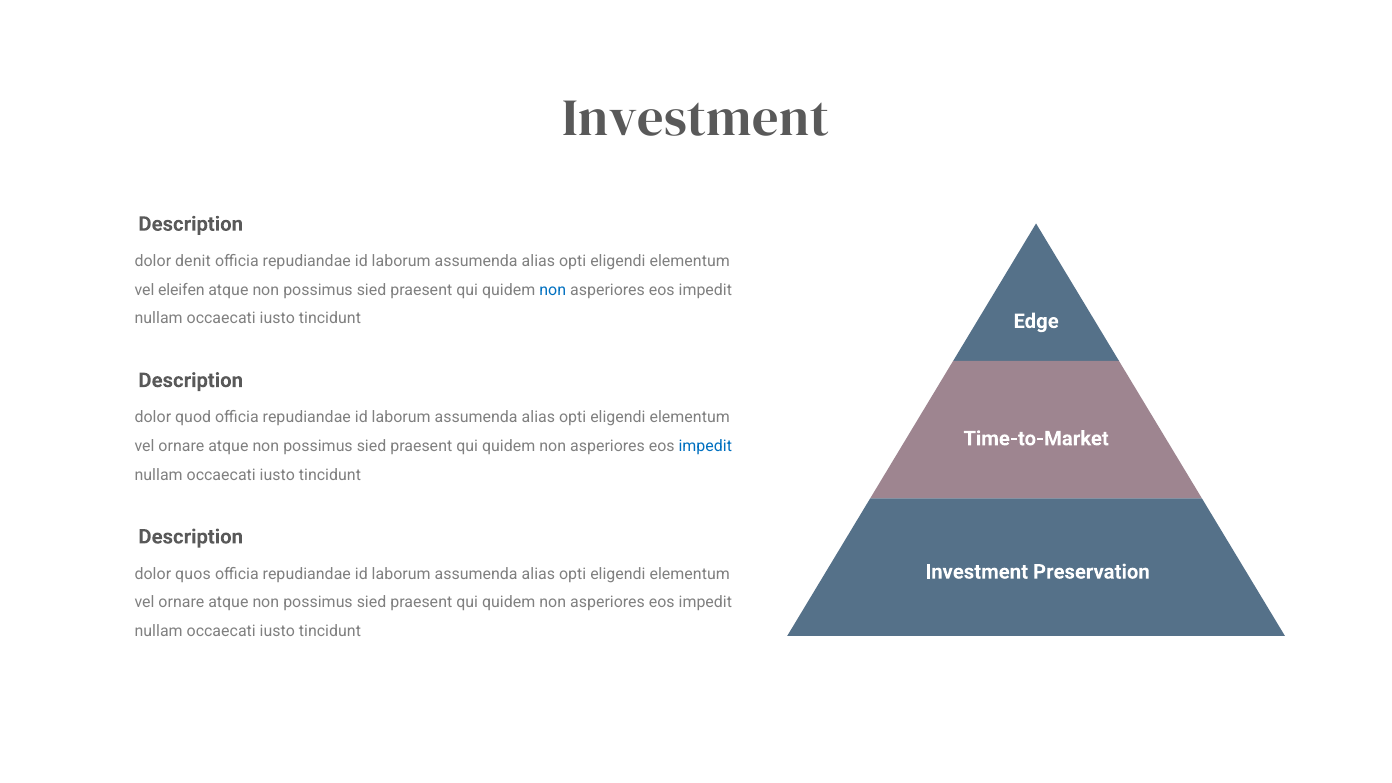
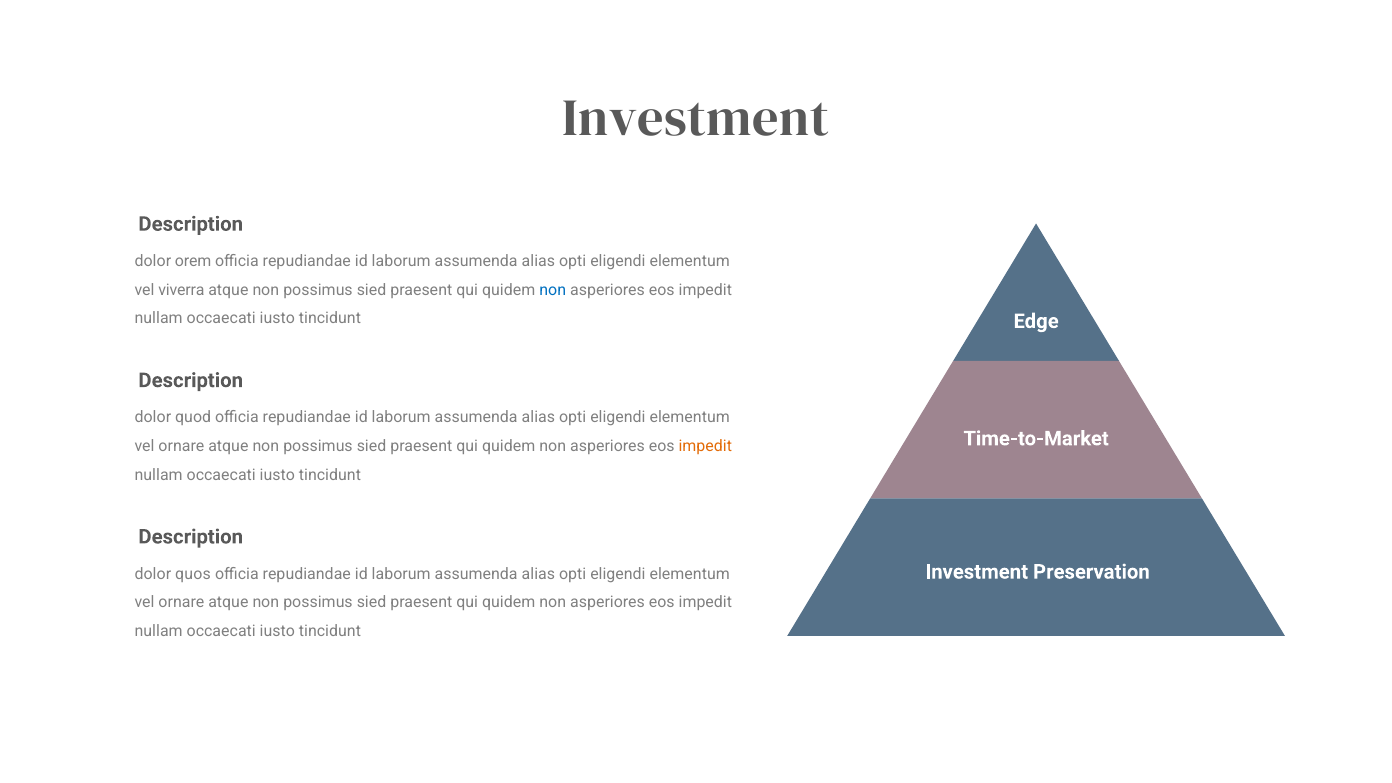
denit: denit -> orem (193, 261)
eleifen: eleifen -> viverra (181, 290)
impedit colour: blue -> orange (705, 446)
